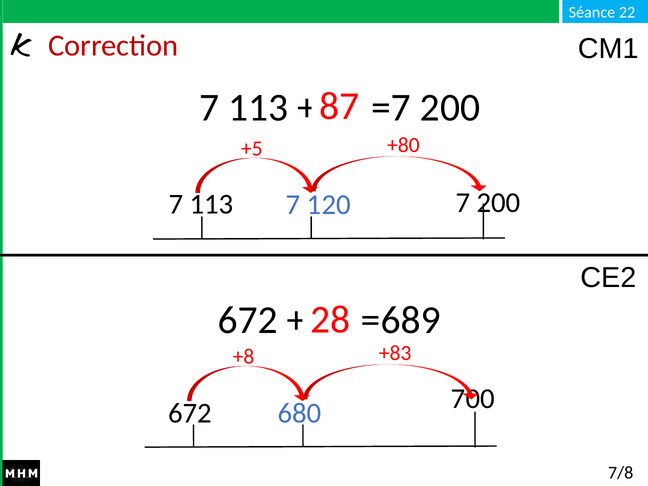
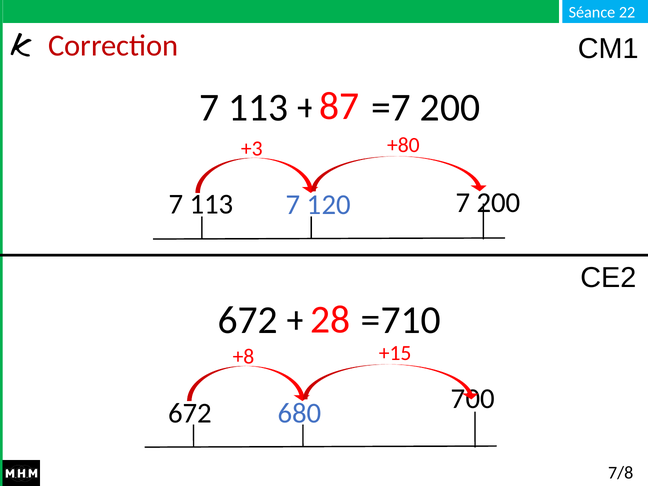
+5: +5 -> +3 (252, 149)
=689: =689 -> =710 (401, 320)
+83: +83 -> +15 (395, 353)
